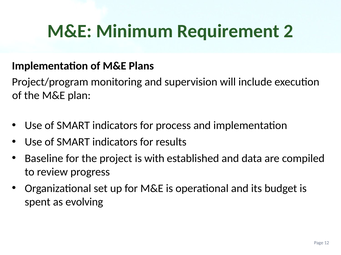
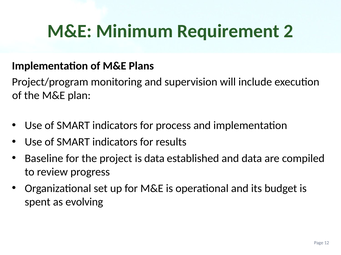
is with: with -> data (154, 159)
